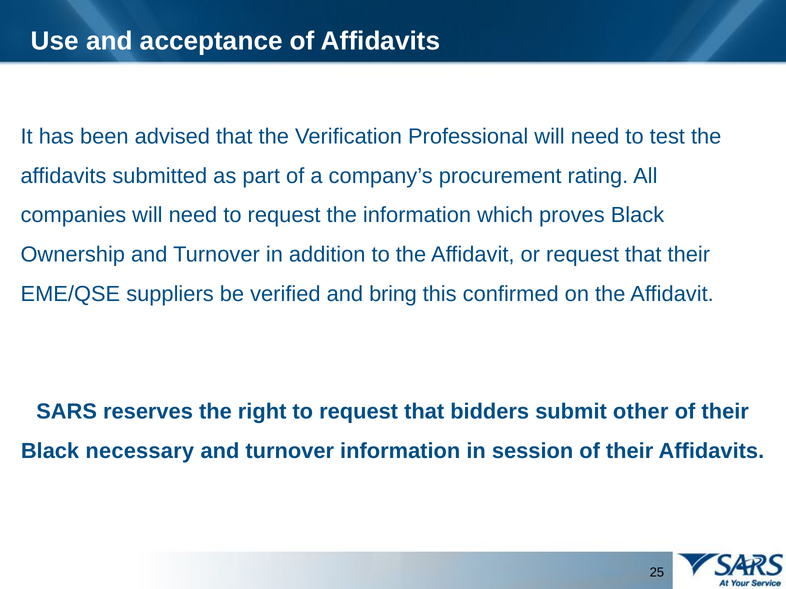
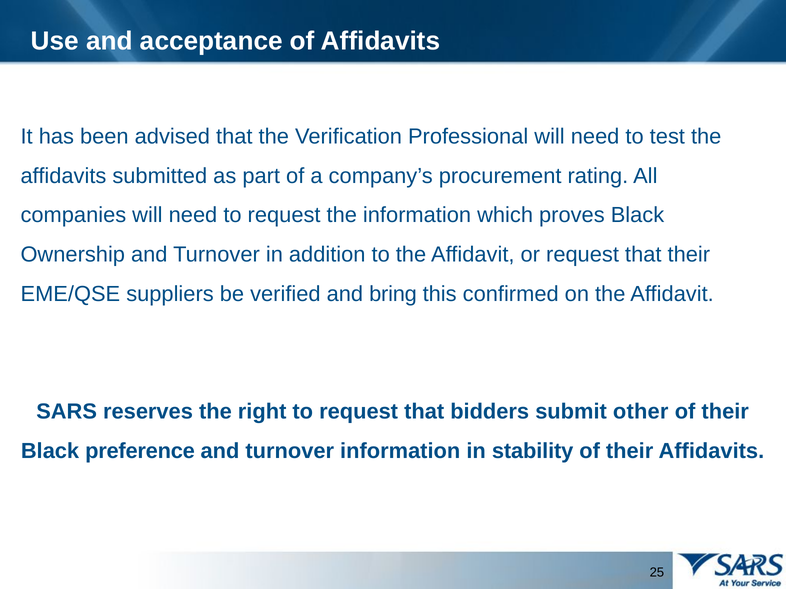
necessary: necessary -> preference (140, 451)
session: session -> stability (533, 451)
